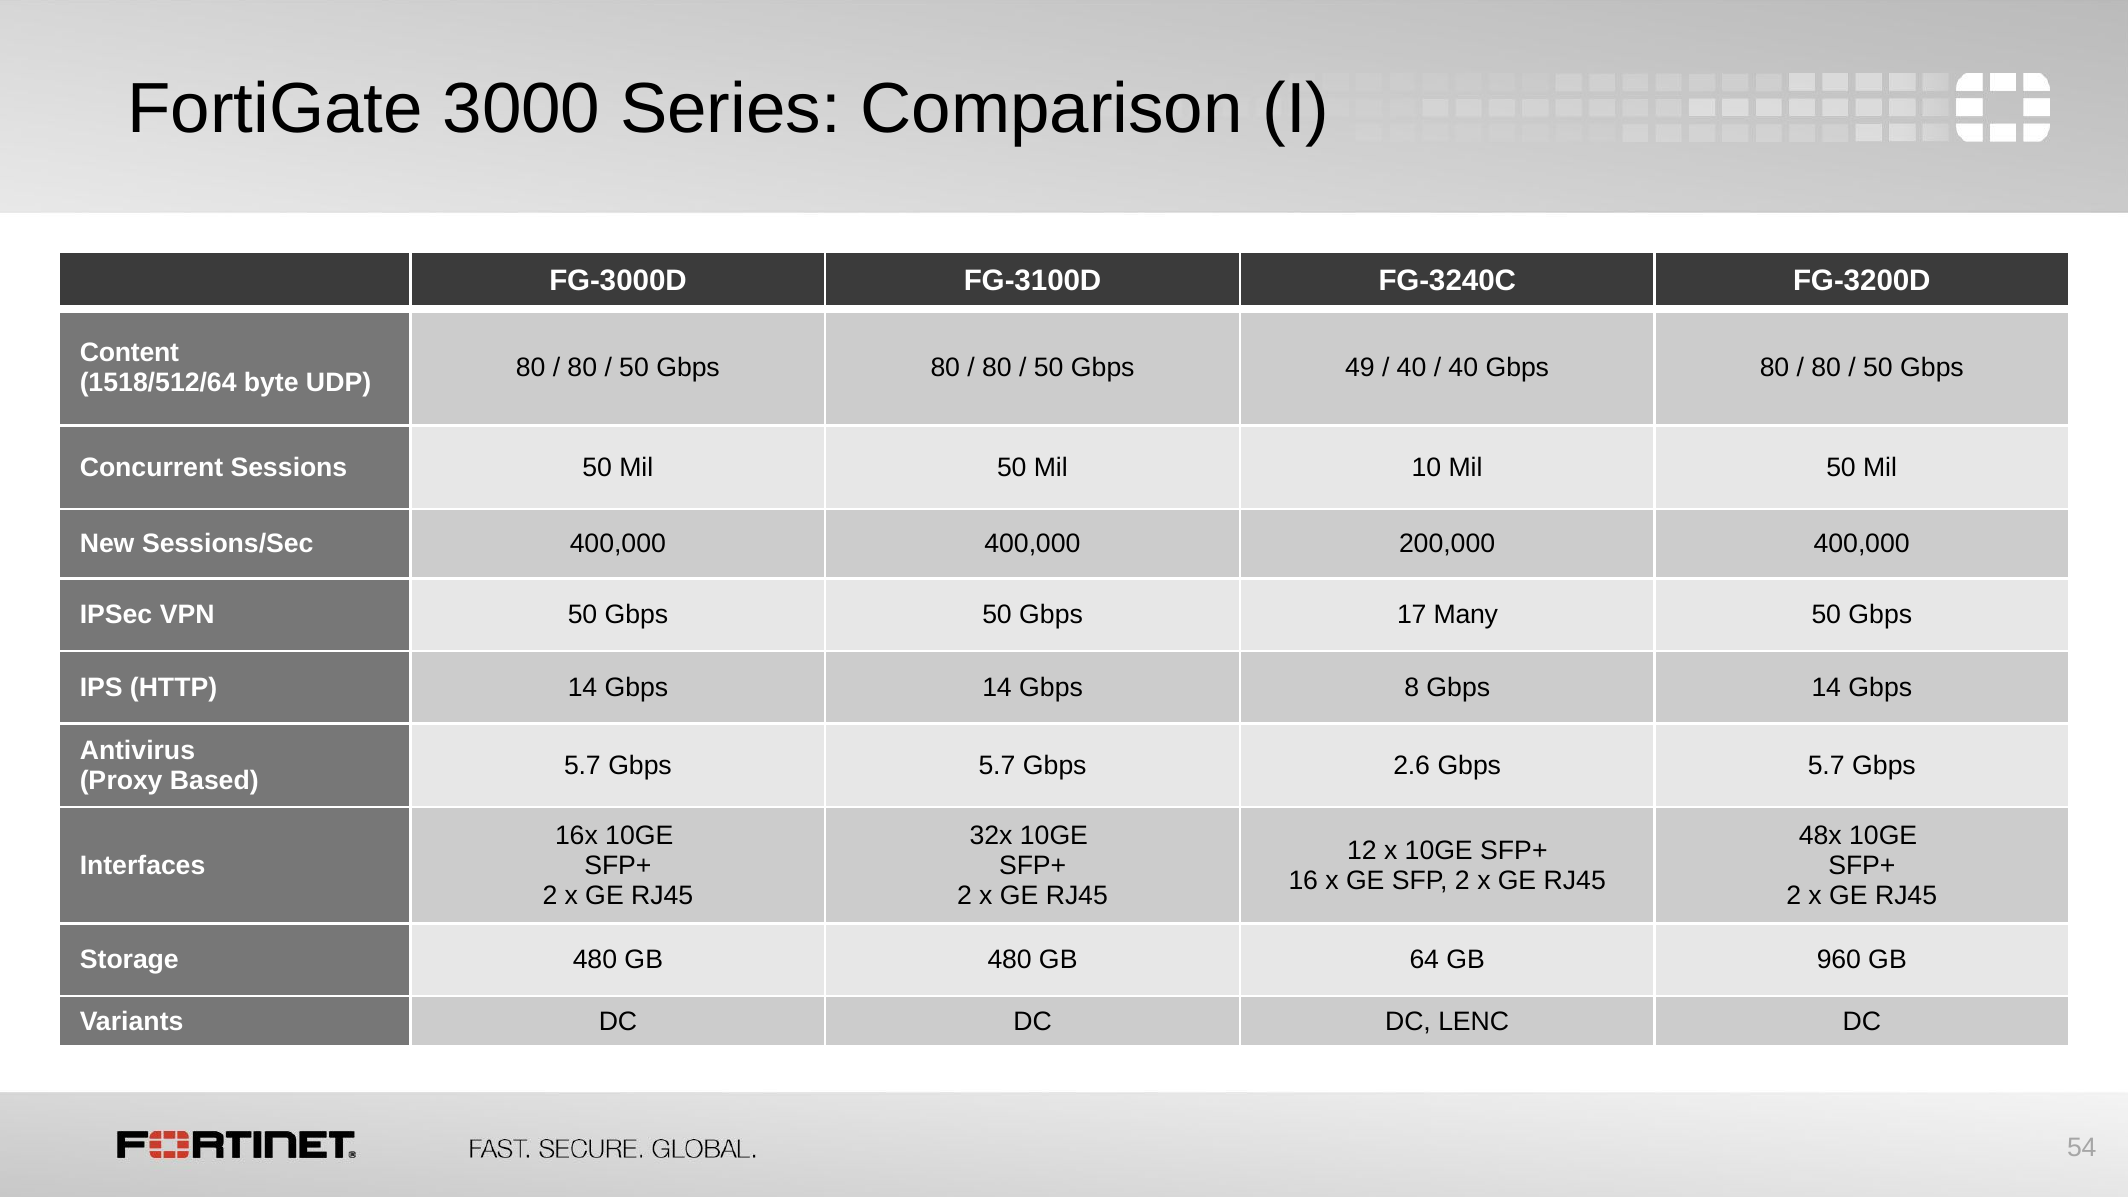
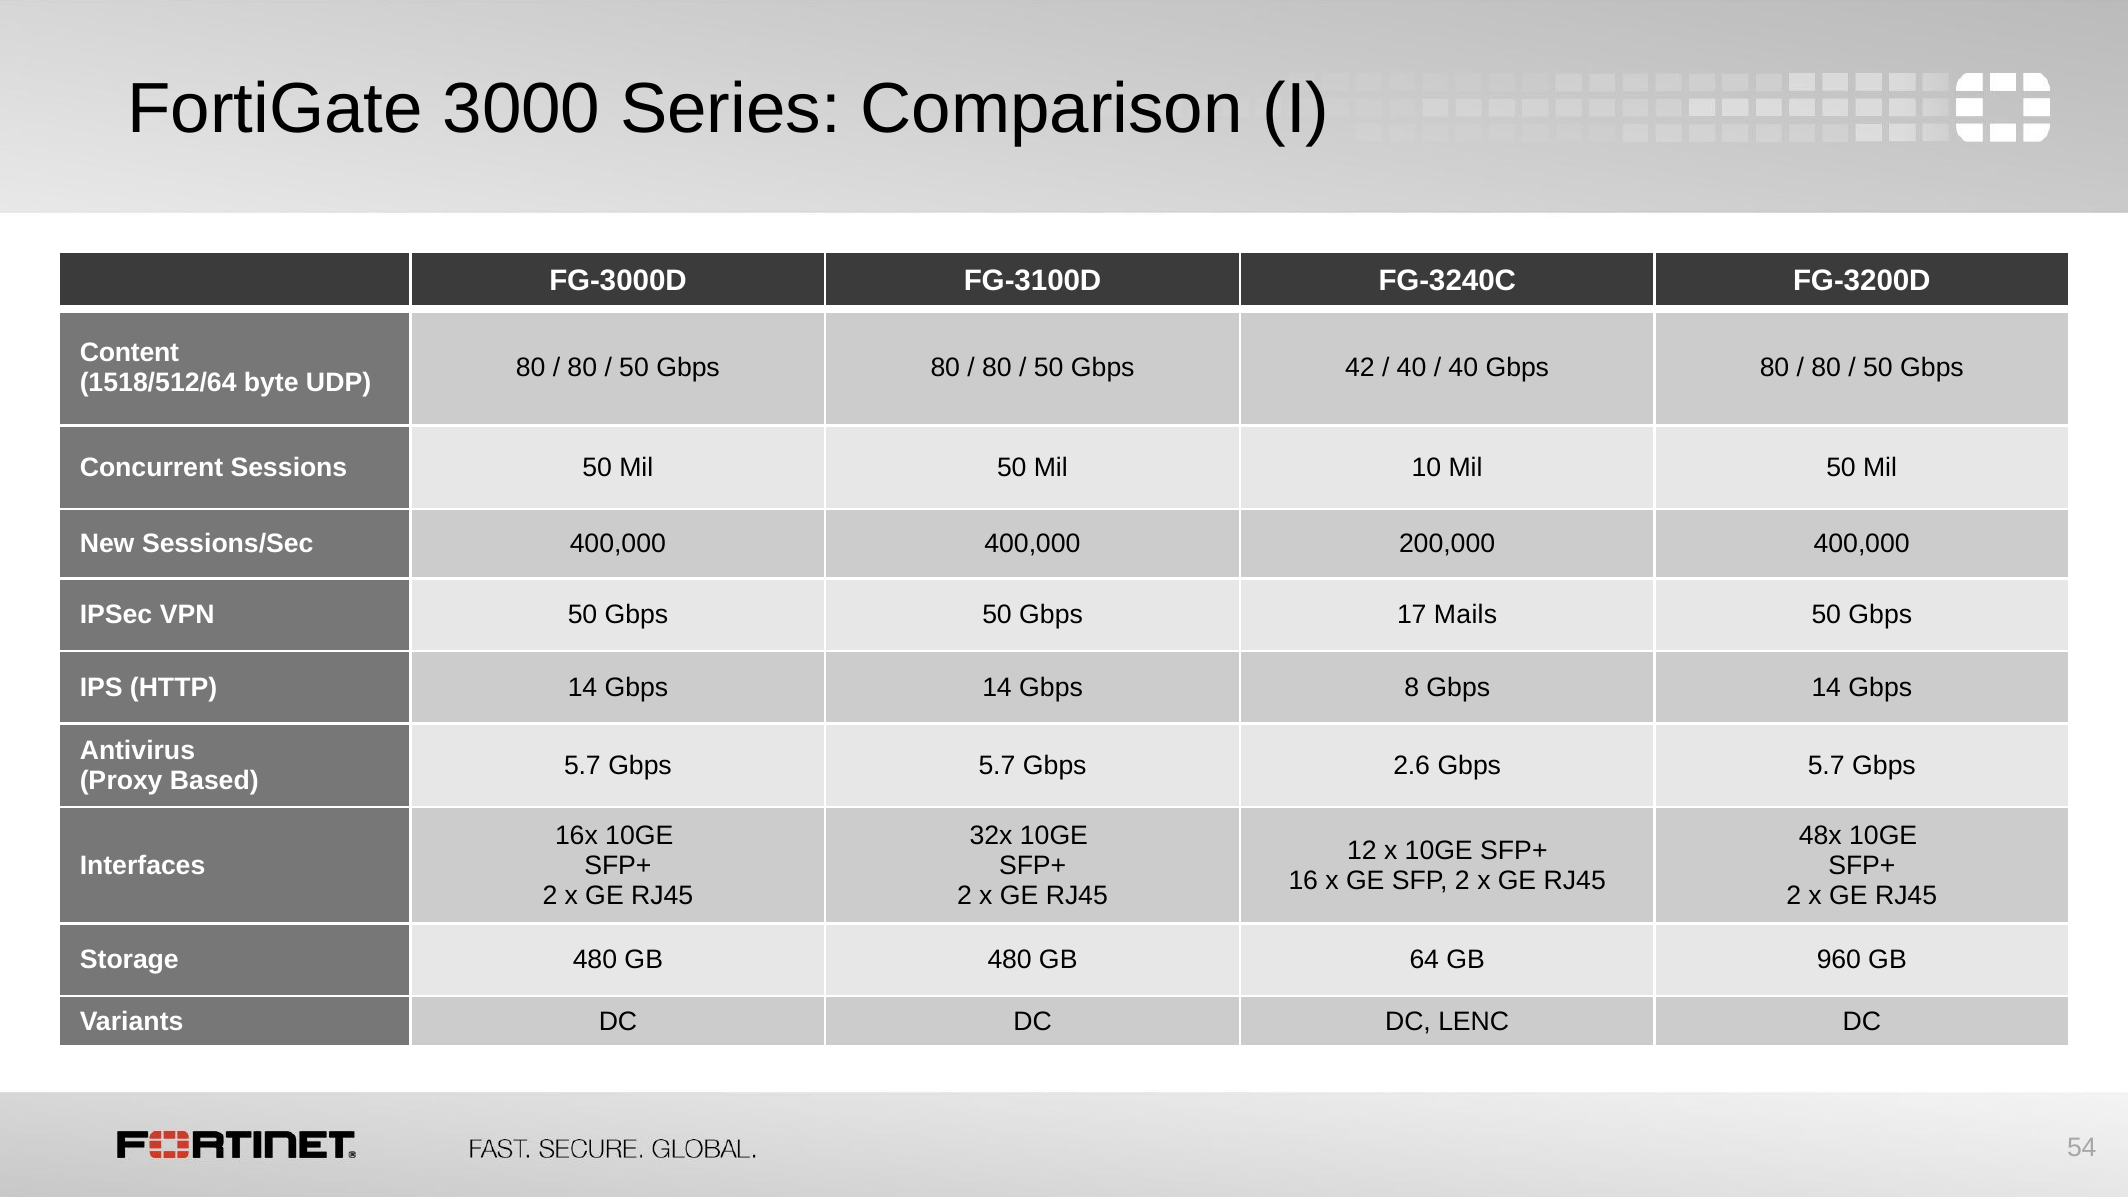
49: 49 -> 42 (1360, 368)
Many: Many -> Mails (1466, 615)
